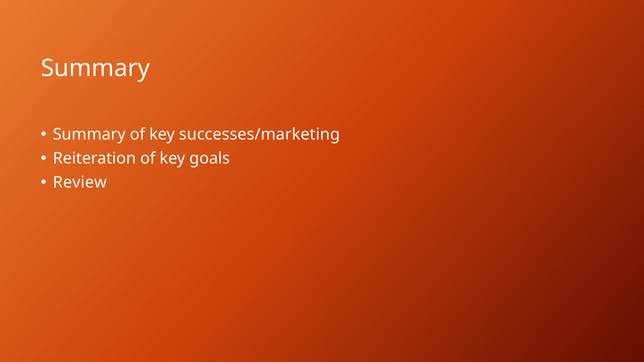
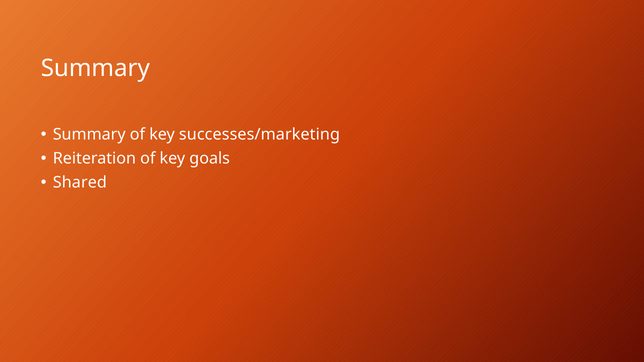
Review: Review -> Shared (80, 183)
